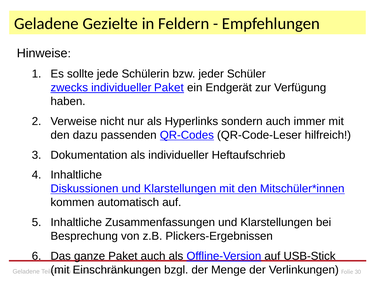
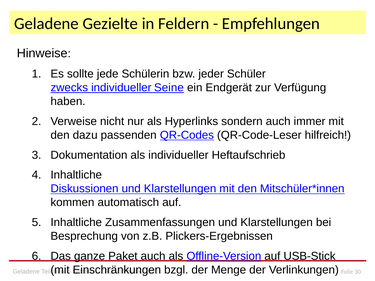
individueller Paket: Paket -> Seine (169, 88)
